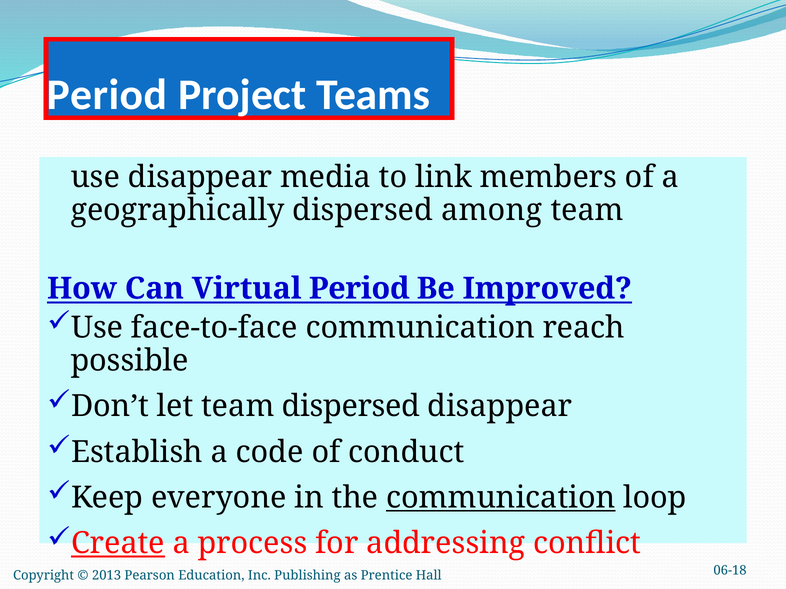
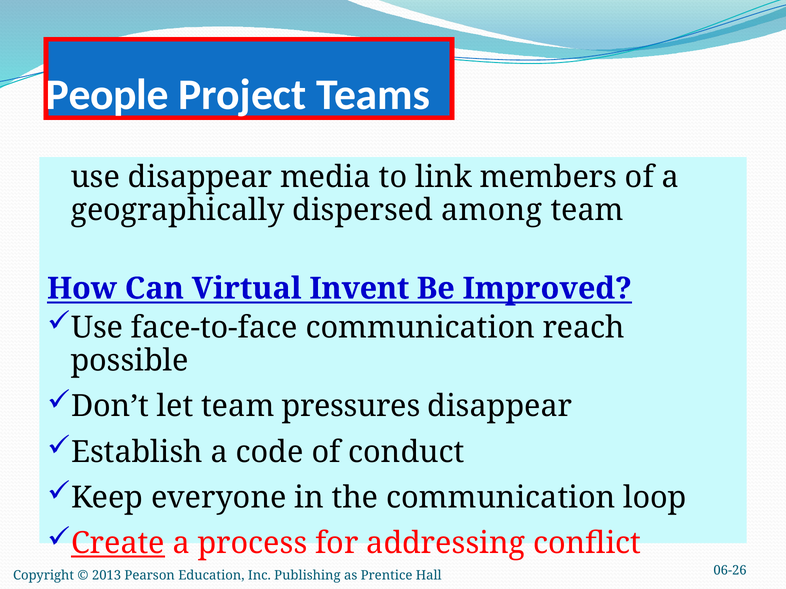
Period: Period -> People (107, 95)
Virtual Period: Period -> Invent (359, 289)
team dispersed: dispersed -> pressures (351, 407)
communication underline: present -> none (501, 498)
06-18: 06-18 -> 06-26 (730, 571)
